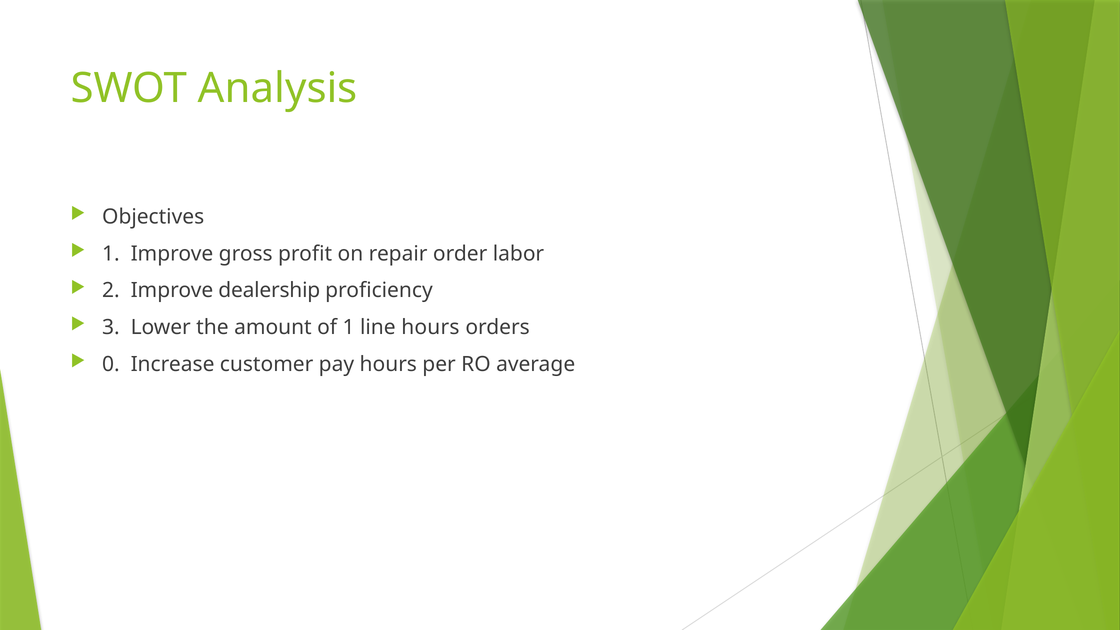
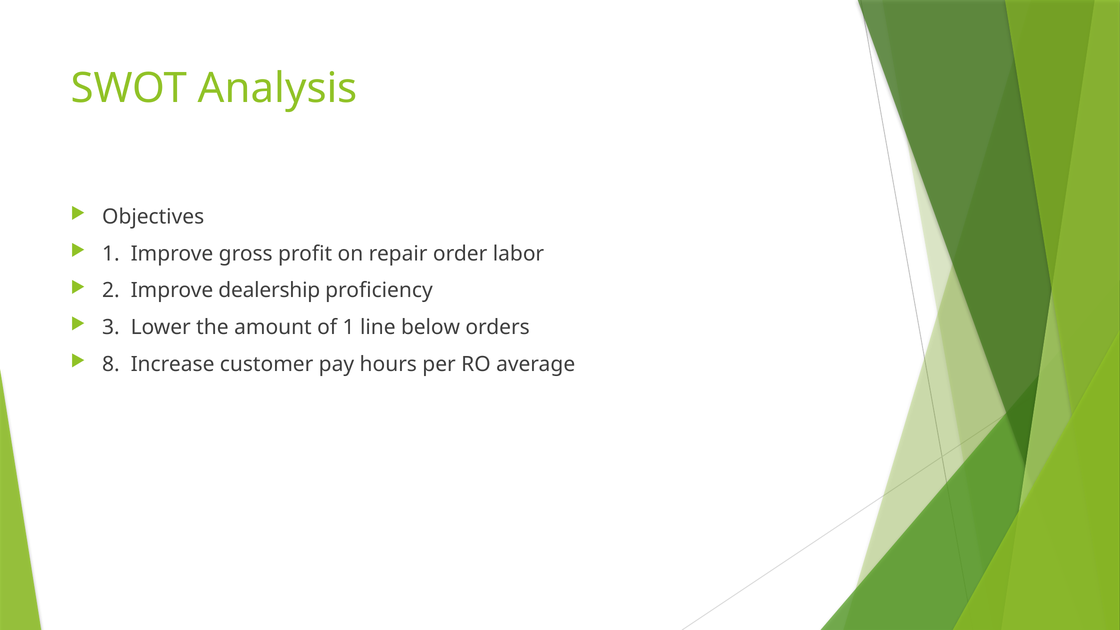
line hours: hours -> below (431, 327)
0: 0 -> 8 (111, 364)
